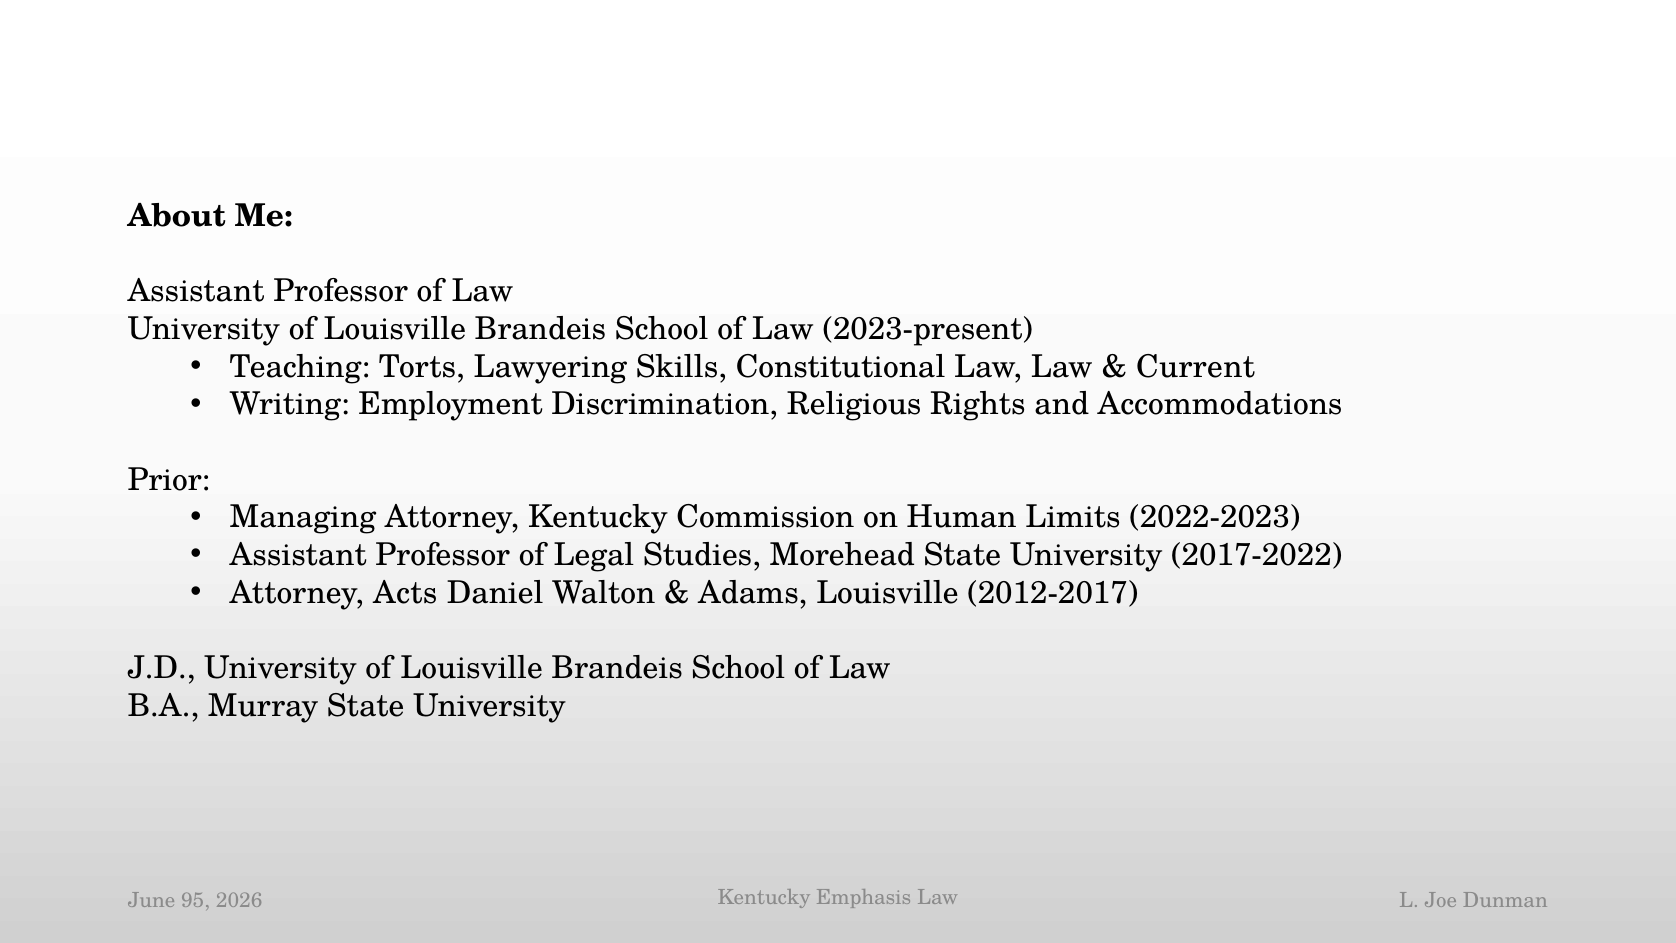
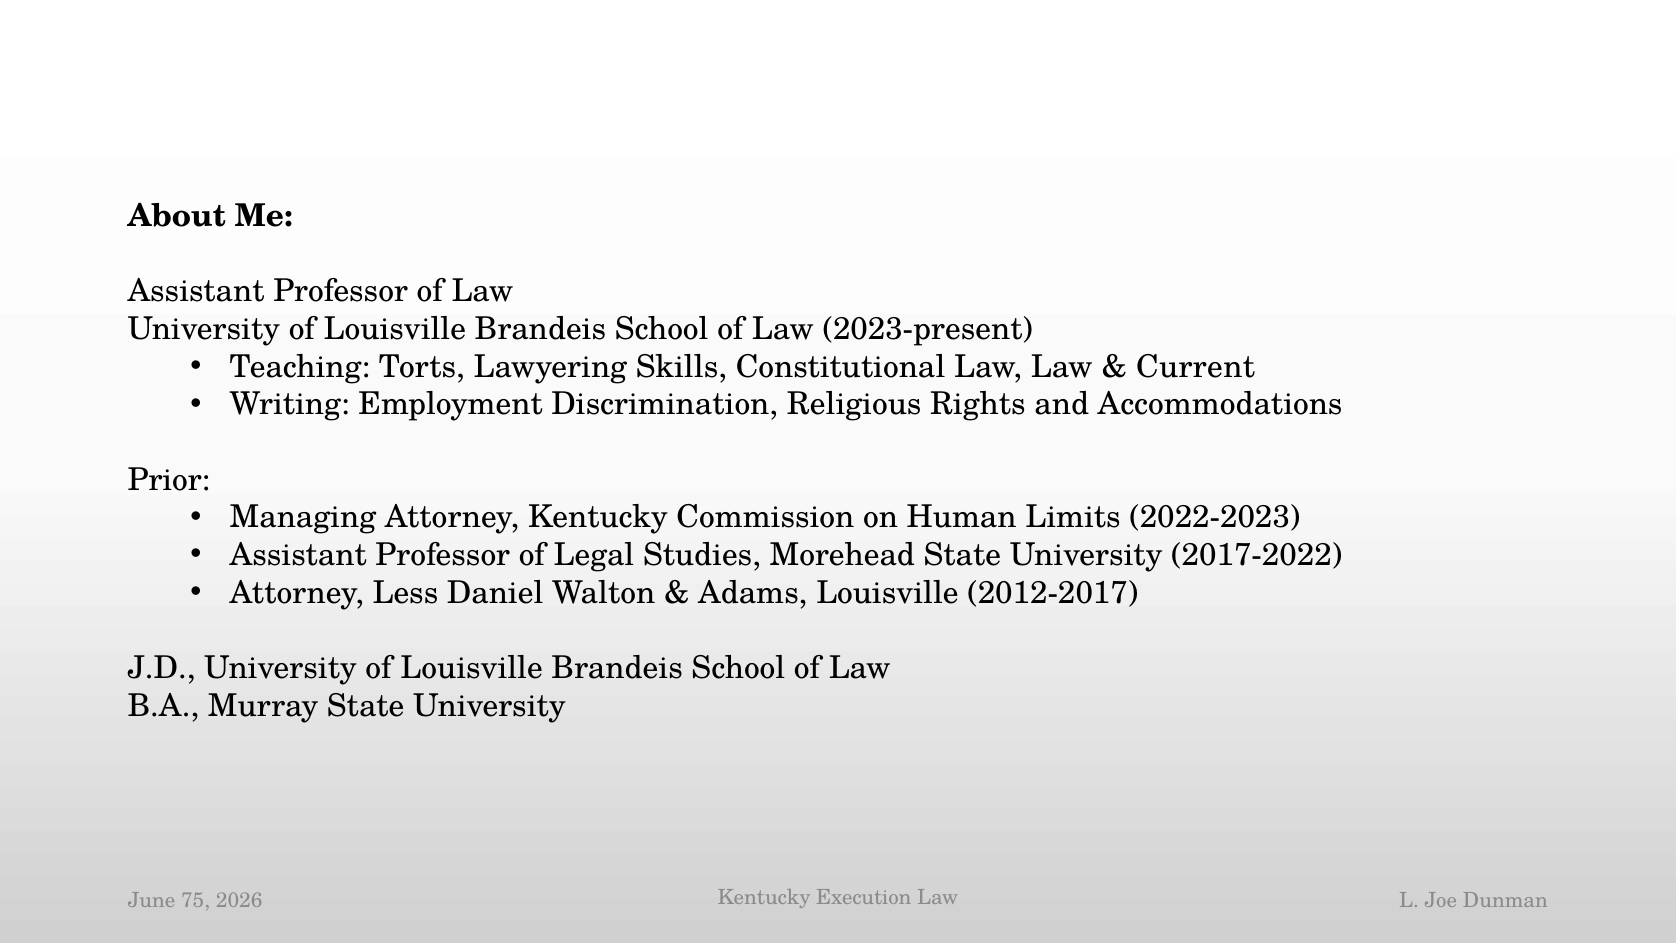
Acts: Acts -> Less (405, 593)
Emphasis: Emphasis -> Execution (864, 897)
95: 95 -> 75 (196, 900)
